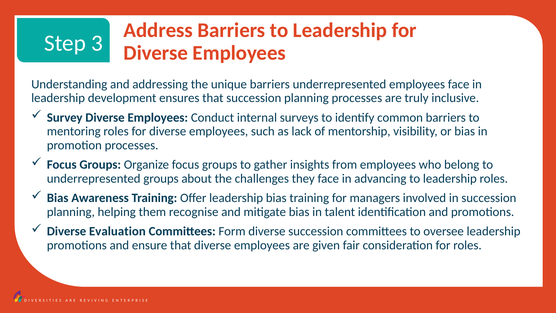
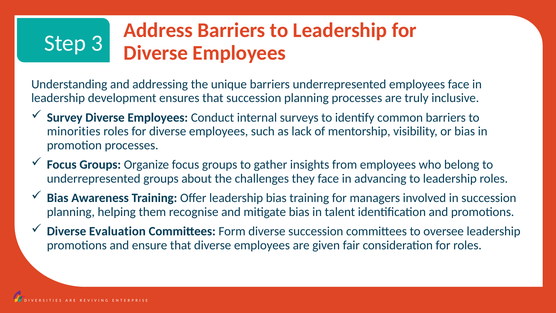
mentoring: mentoring -> minorities (74, 131)
